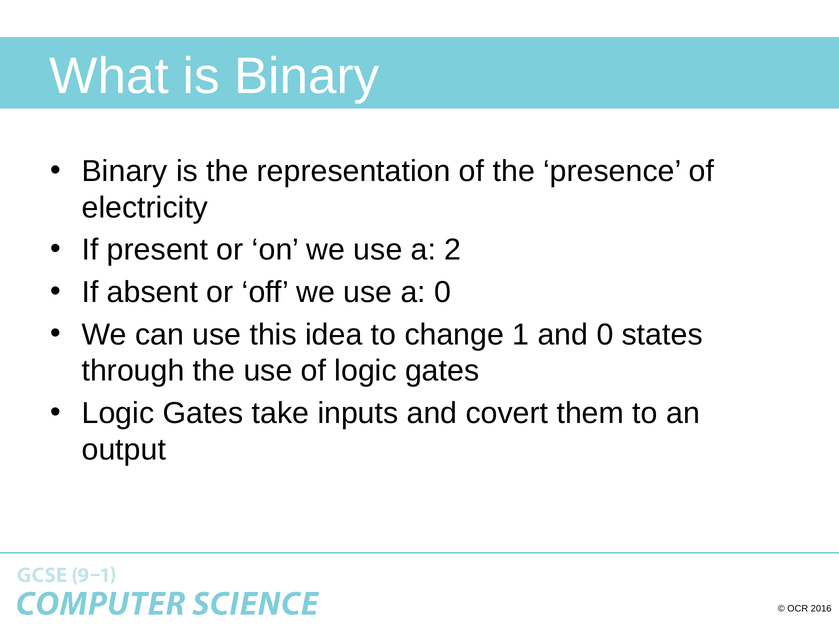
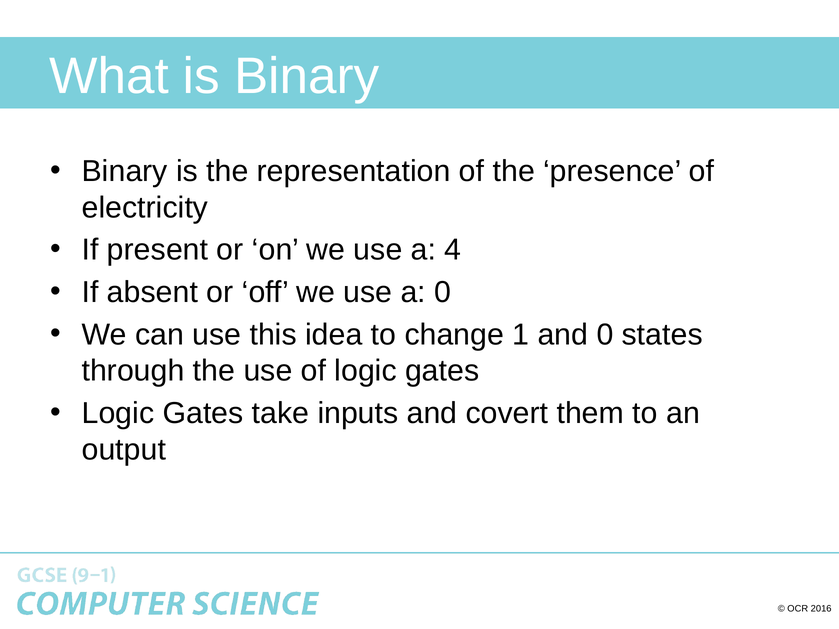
2: 2 -> 4 (453, 250)
